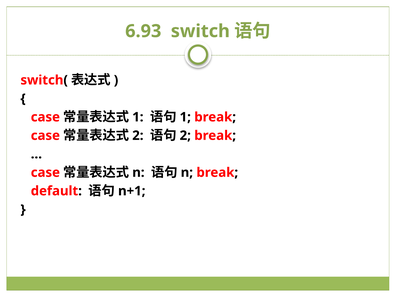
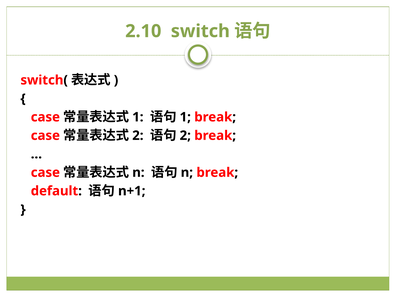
6.93: 6.93 -> 2.10 (143, 31)
